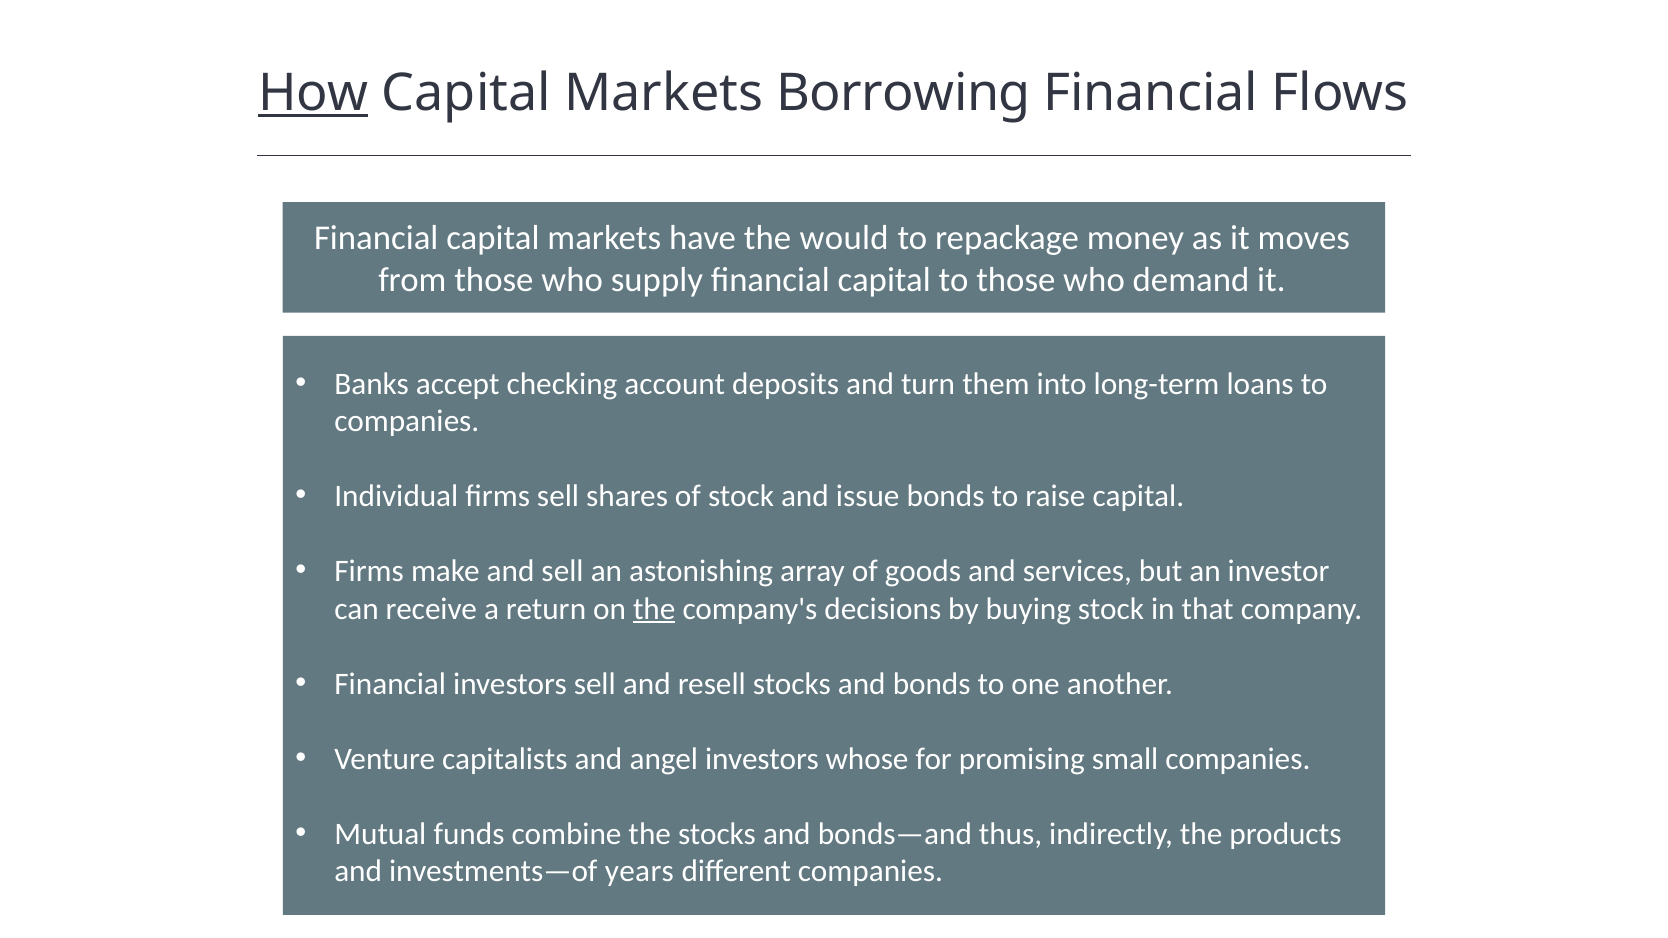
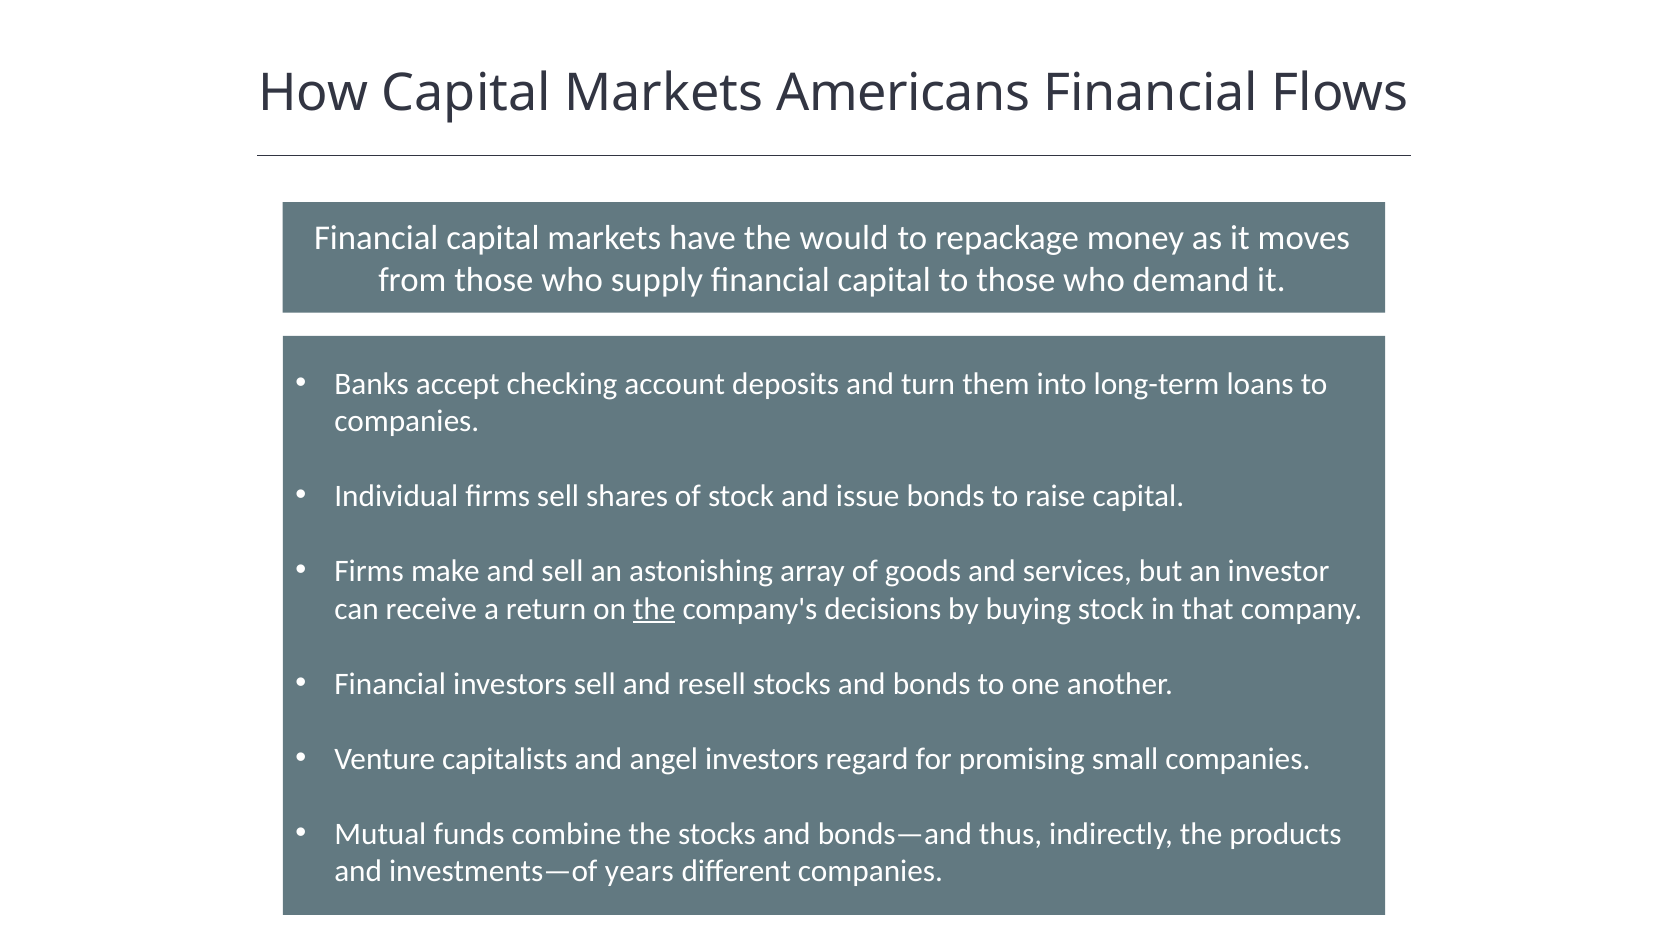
How underline: present -> none (313, 93)
Borrowing: Borrowing -> Americans (904, 93)
whose: whose -> regard (867, 759)
